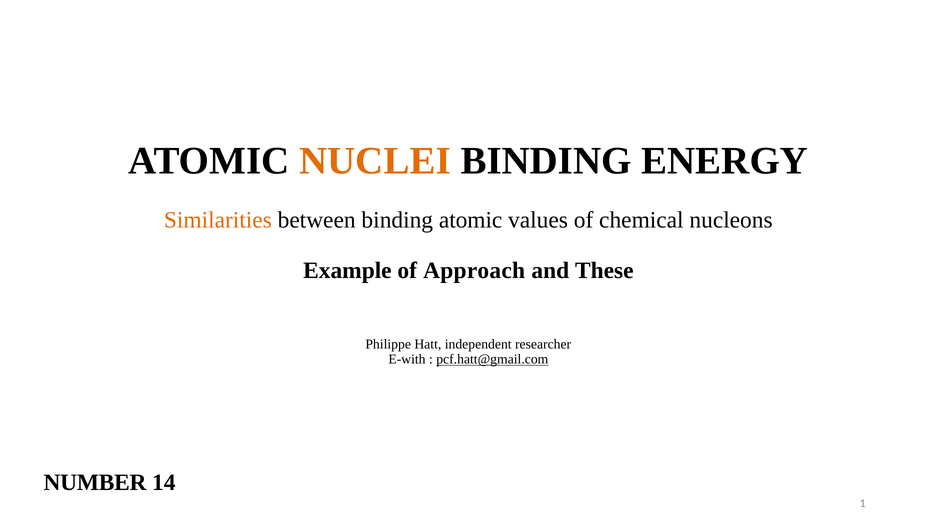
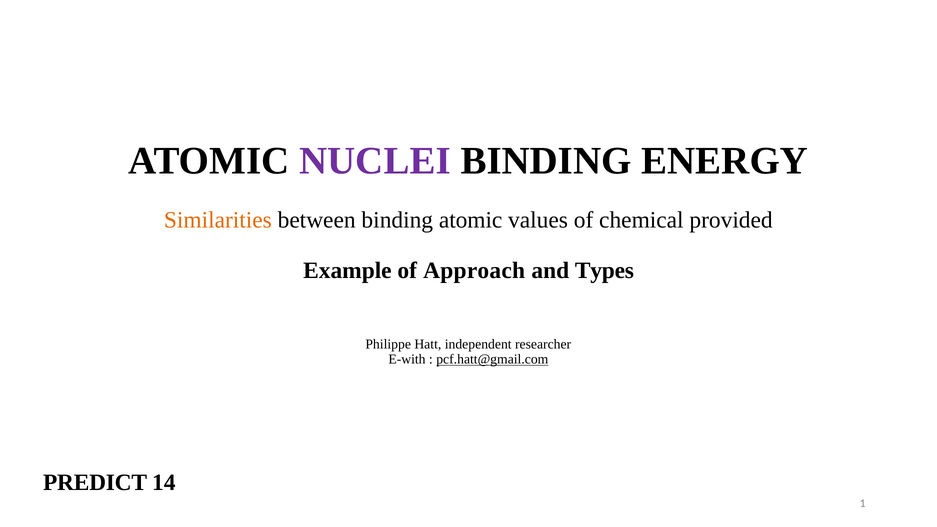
NUCLEI colour: orange -> purple (375, 161)
nucleons: nucleons -> provided (731, 220)
These: These -> Types (604, 271)
NUMBER: NUMBER -> PREDICT (95, 483)
